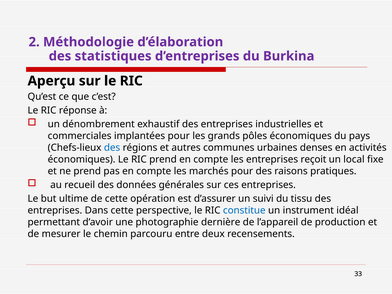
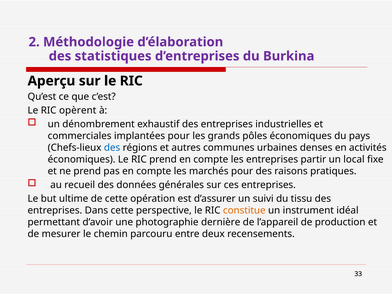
réponse: réponse -> opèrent (78, 110)
reçoit: reçoit -> partir (313, 159)
constitue colour: blue -> orange (244, 210)
